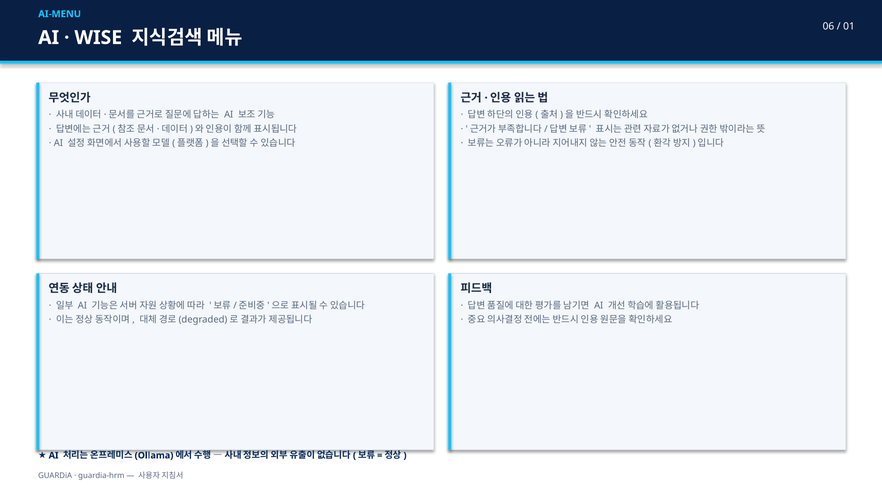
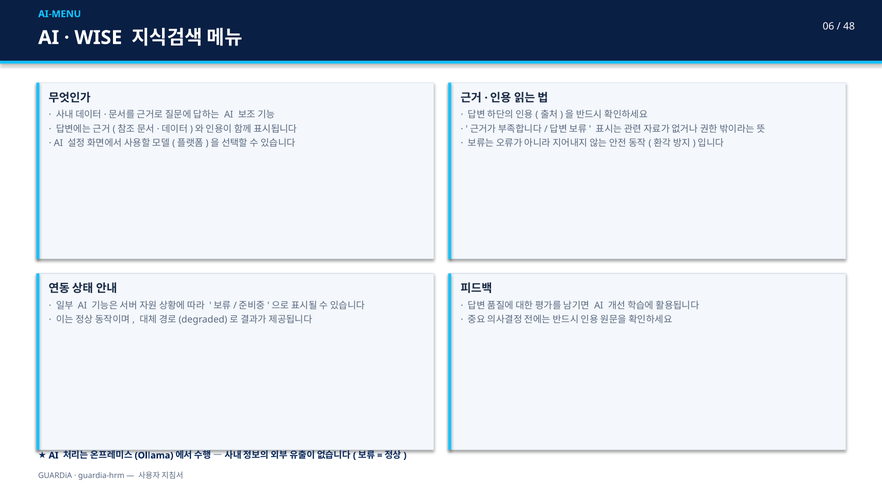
01: 01 -> 48 (849, 26)
